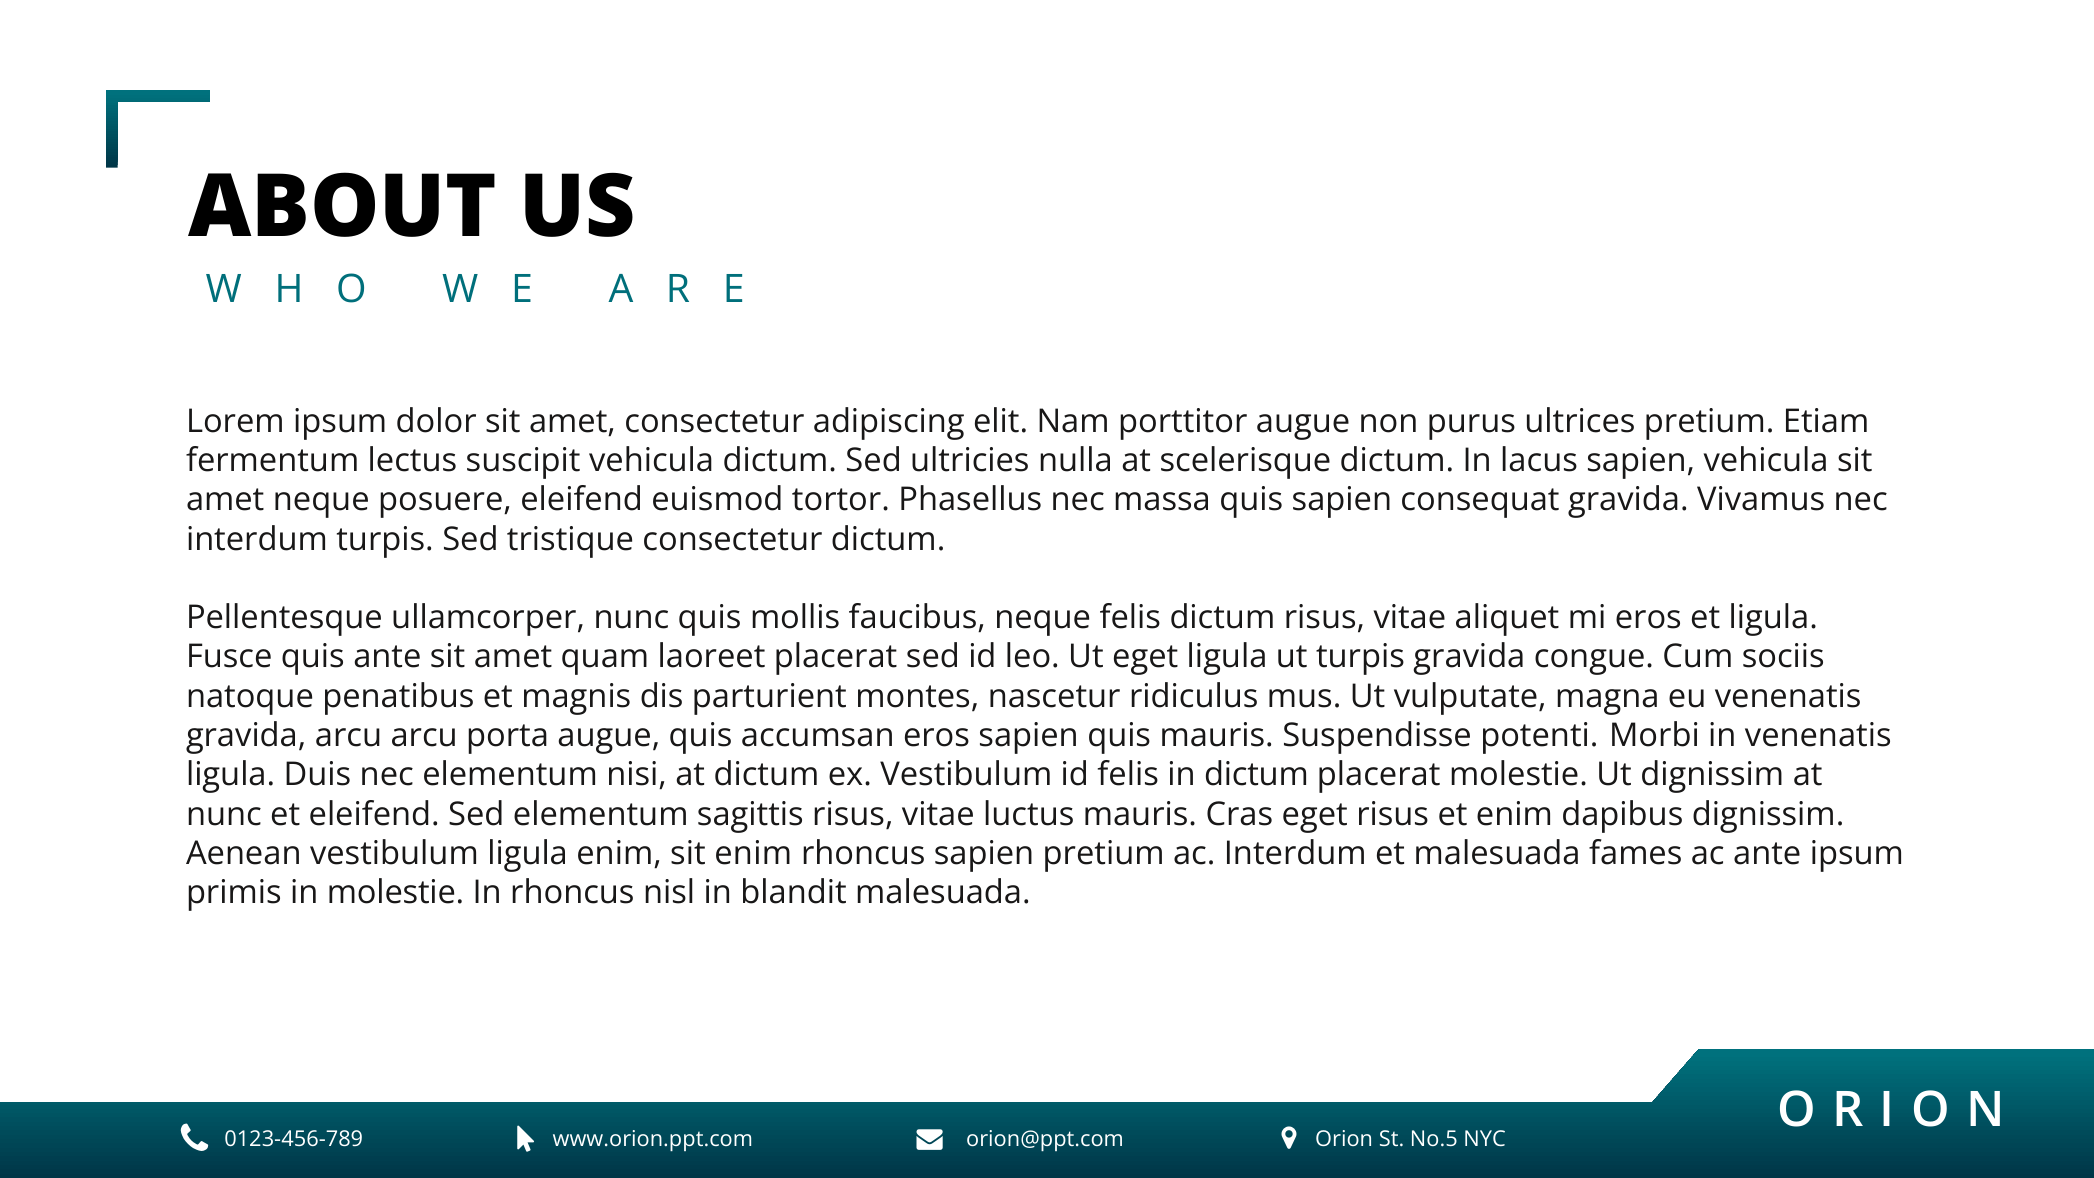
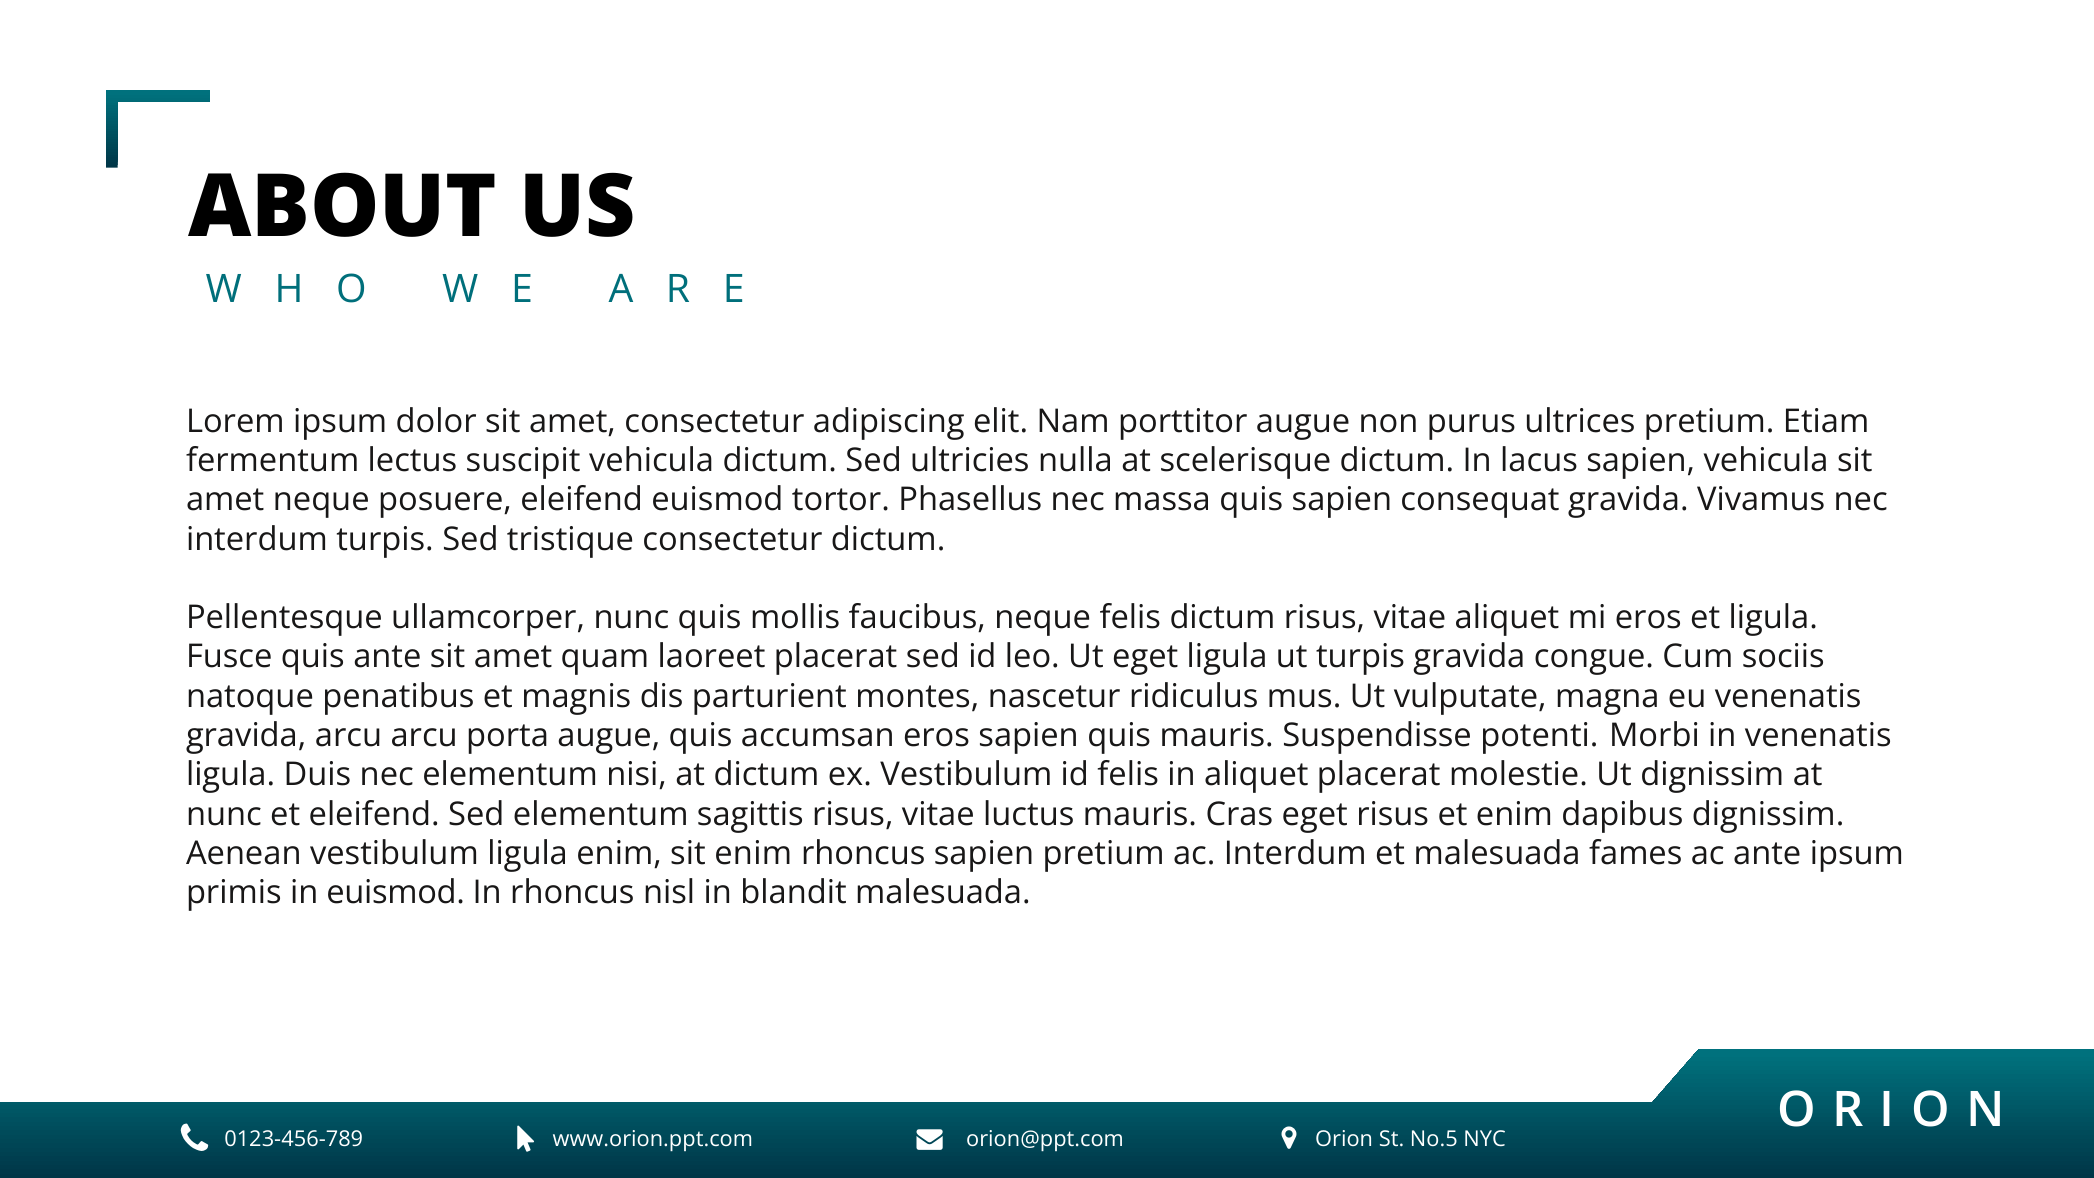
in dictum: dictum -> aliquet (1256, 775)
in molestie: molestie -> euismod (396, 893)
